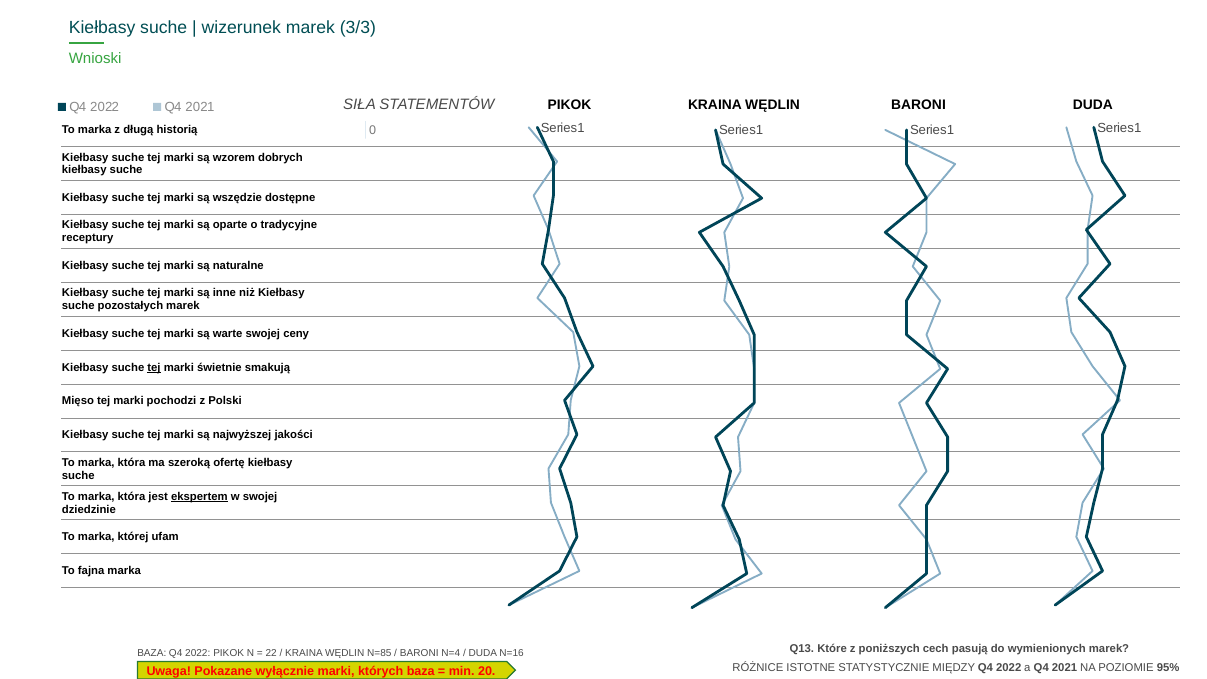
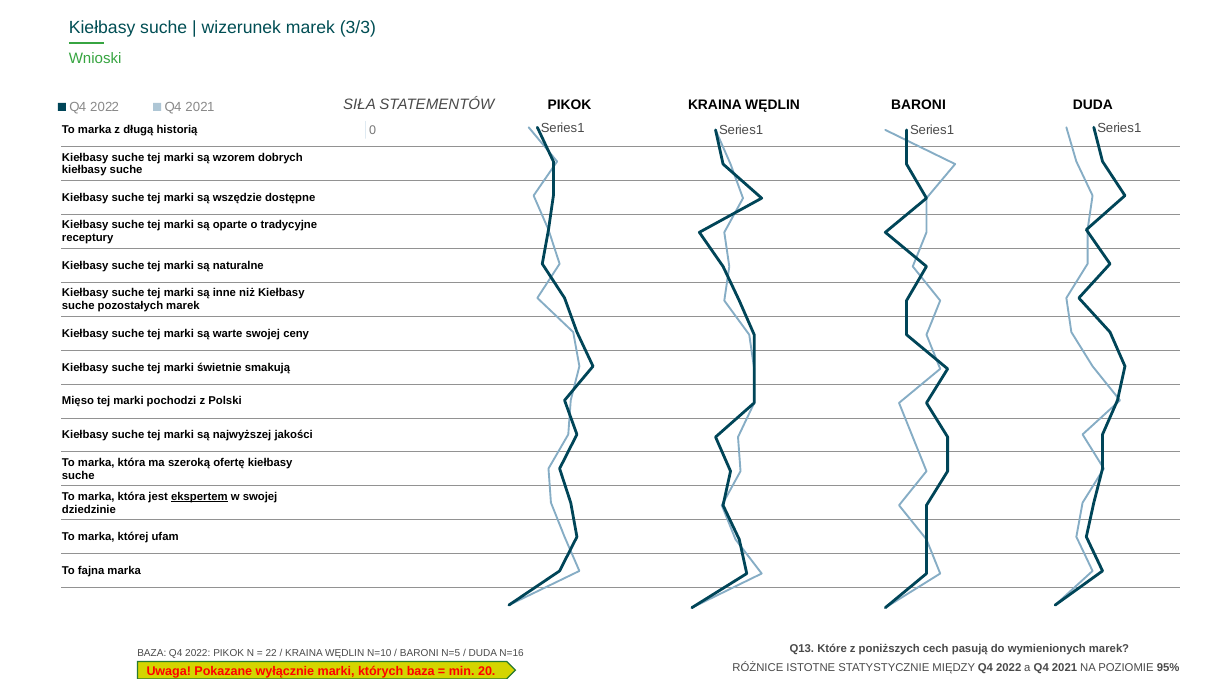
tej underline: present -> none (154, 367)
N=85: N=85 -> N=10 (379, 653)
N=4: N=4 -> N=5 (451, 653)
